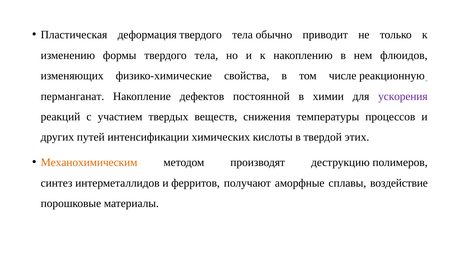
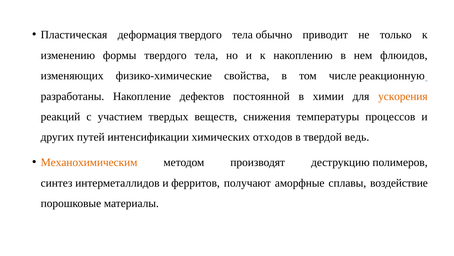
перманганат: перманганат -> разработаны (72, 96)
ускорения colour: purple -> orange (403, 96)
кислоты: кислоты -> отходов (273, 137)
этих: этих -> ведь (357, 137)
